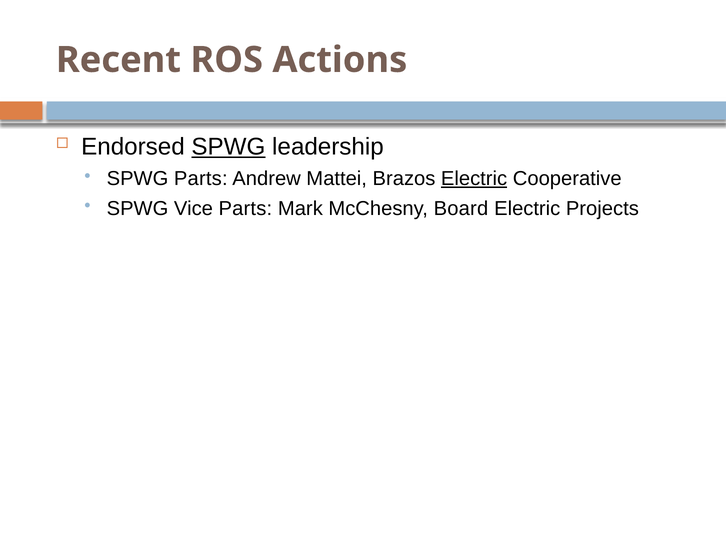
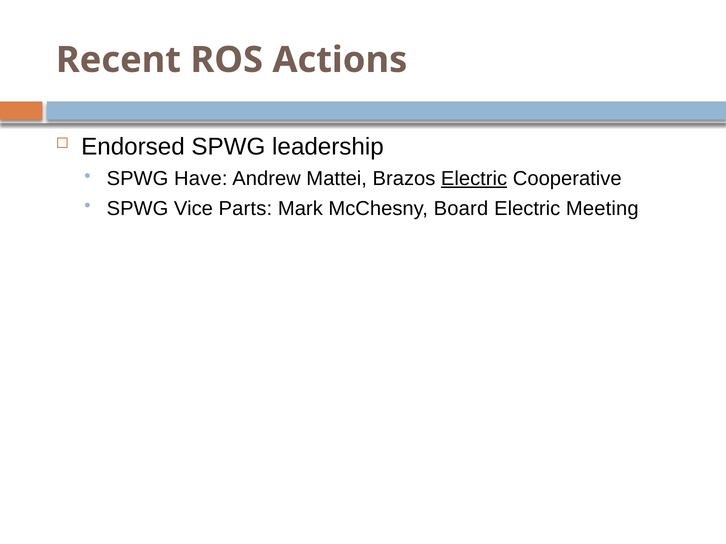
SPWG underline: present -> none (228, 147)
SPWG Parts: Parts -> Have (201, 179)
Projects: Projects -> Meeting (602, 209)
